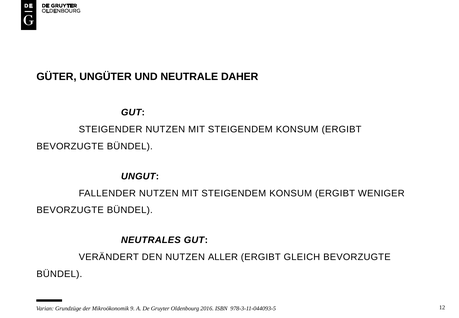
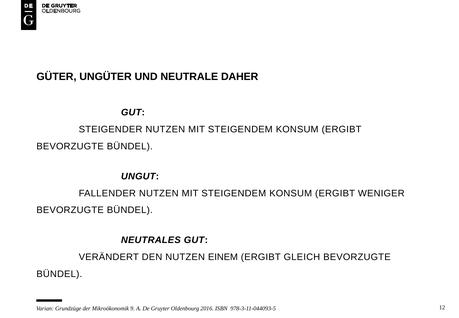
ALLER: ALLER -> EINEM (223, 257)
